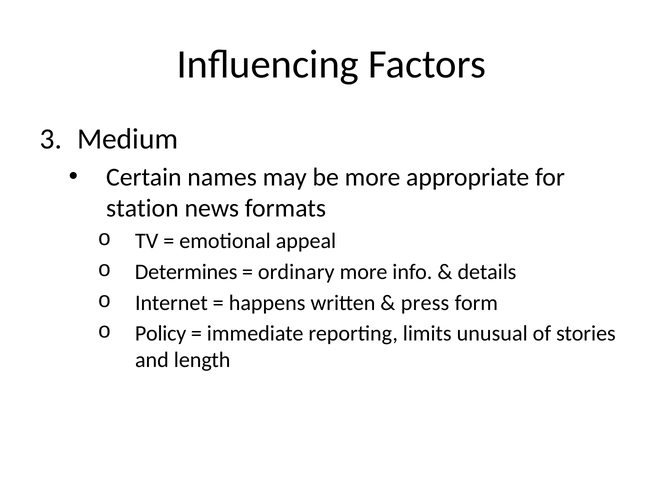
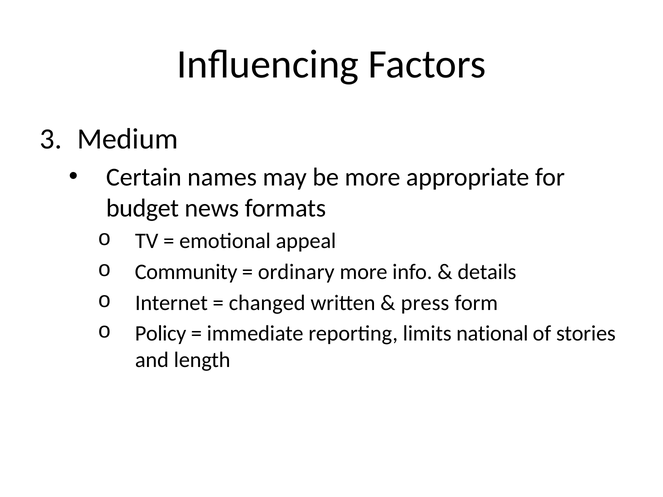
station: station -> budget (143, 208)
Determines: Determines -> Community (186, 272)
happens: happens -> changed (267, 303)
unusual: unusual -> national (492, 334)
